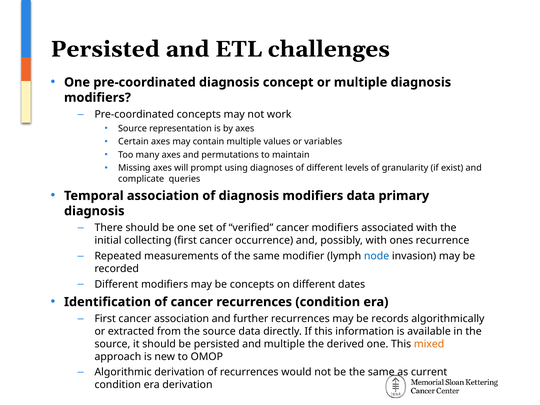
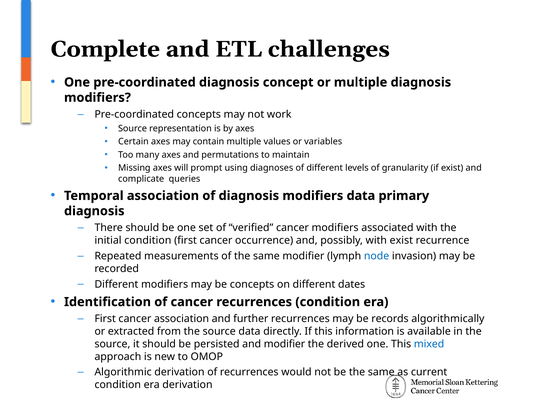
Persisted: Persisted -> Complete (105, 49)
initial collecting: collecting -> condition (148, 240)
with ones: ones -> exist (401, 240)
and multiple: multiple -> modifier (284, 344)
mixed colour: orange -> blue (429, 344)
